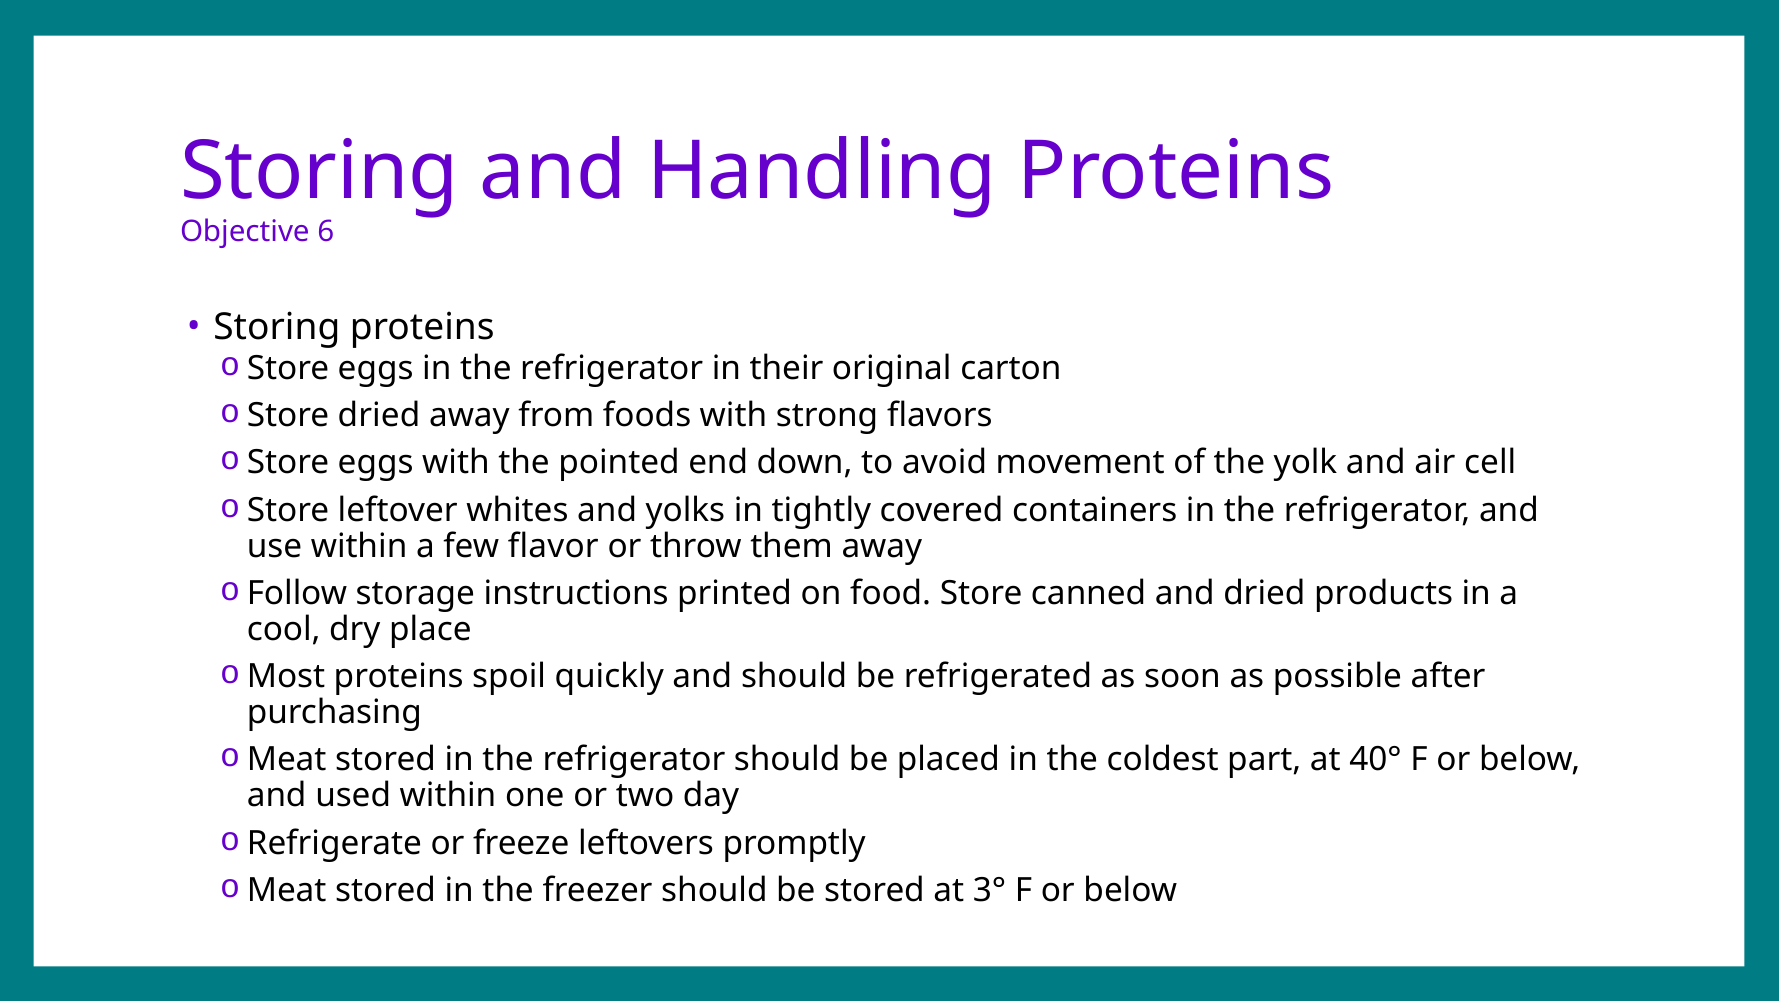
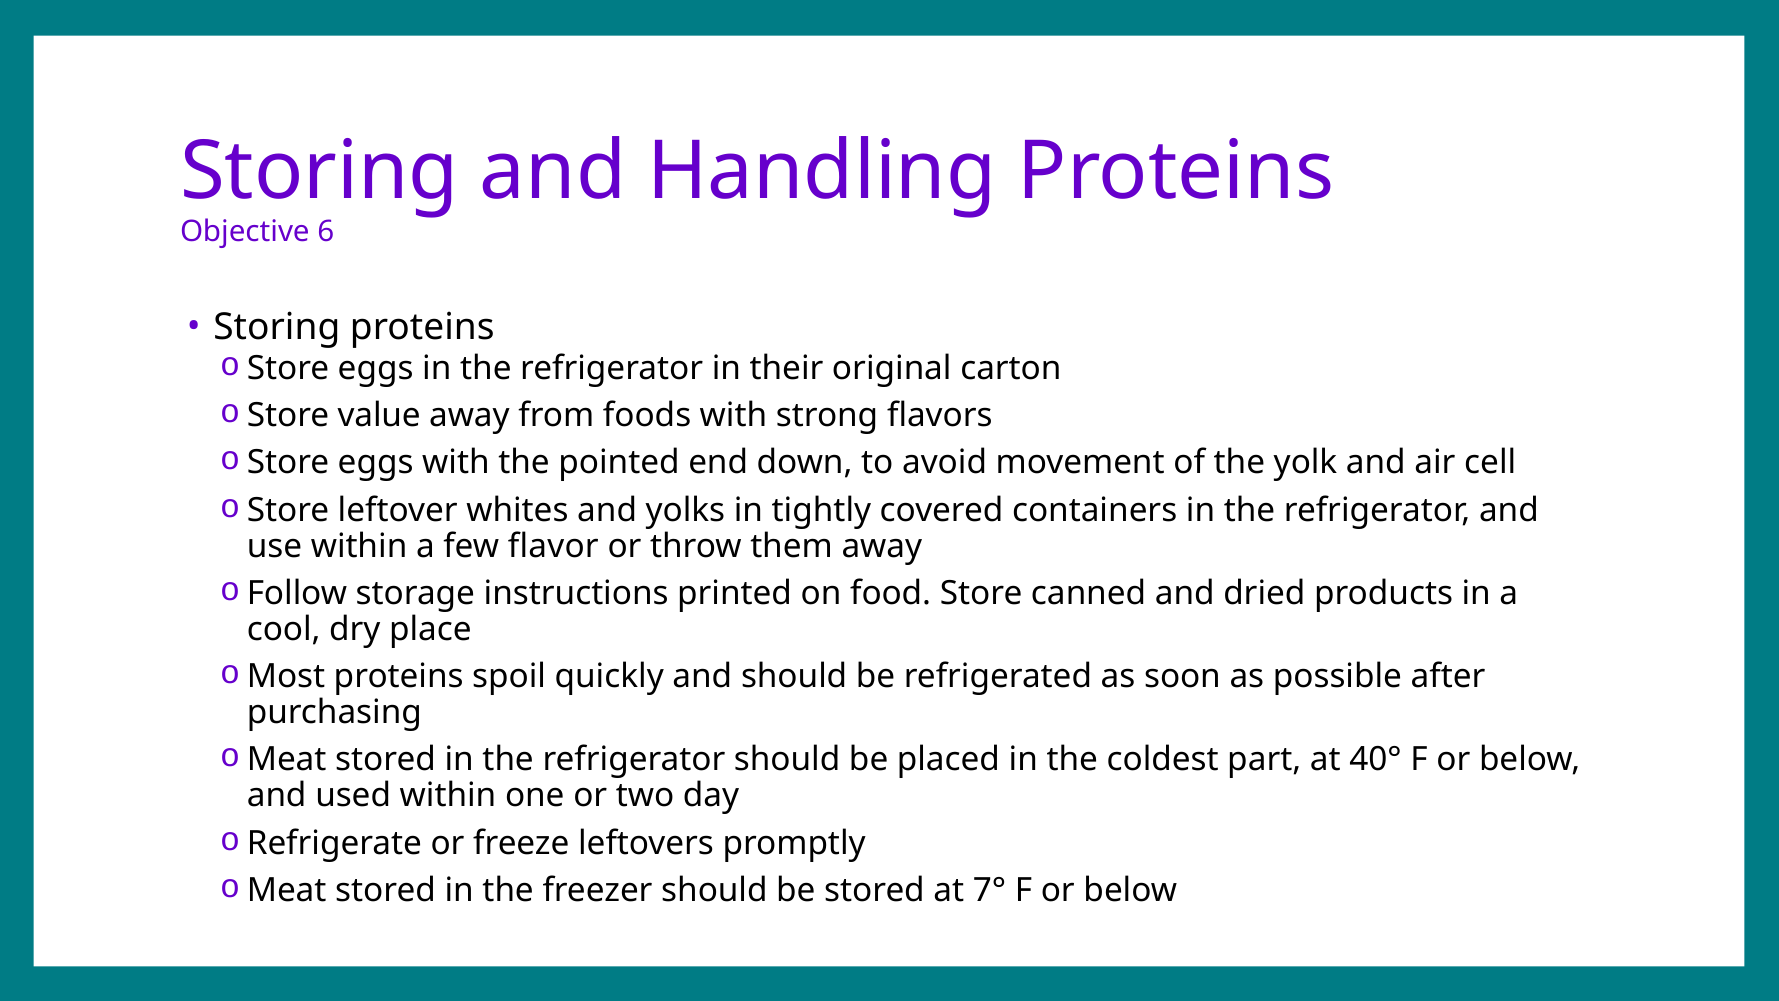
Store dried: dried -> value (379, 416)
3°: 3° -> 7° (990, 890)
